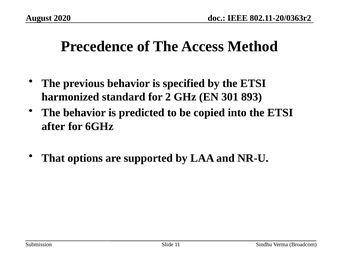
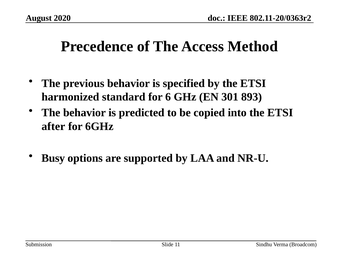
2: 2 -> 6 (168, 97)
That: That -> Busy (53, 158)
